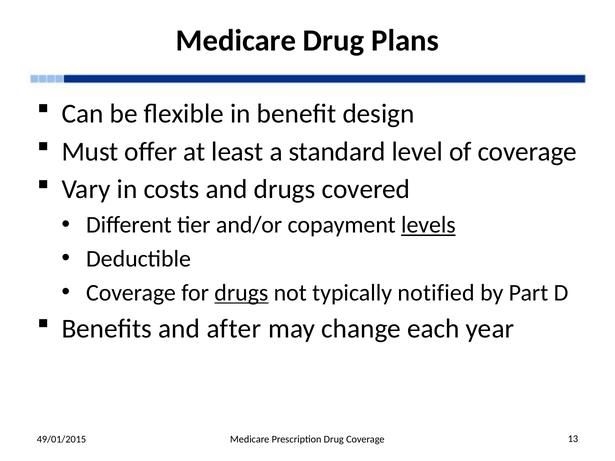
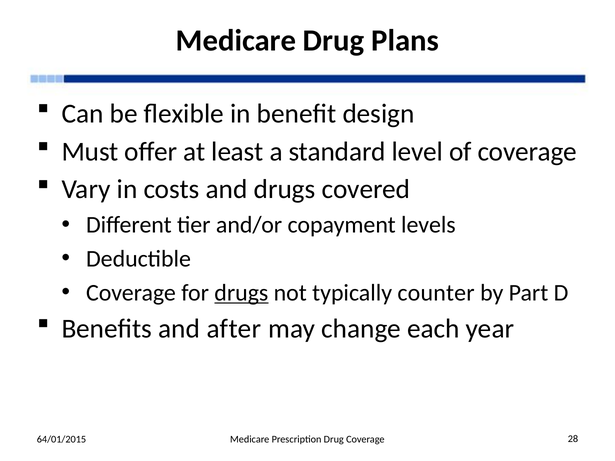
levels underline: present -> none (428, 225)
notified: notified -> counter (436, 293)
49/01/2015: 49/01/2015 -> 64/01/2015 (61, 439)
13: 13 -> 28 (573, 439)
